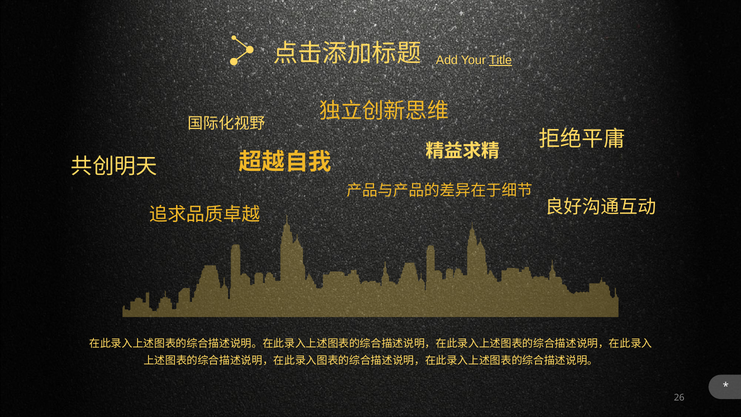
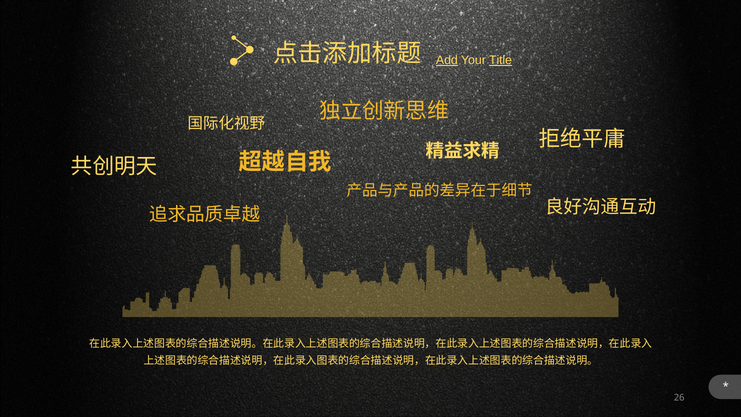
Add underline: none -> present (447, 60)
